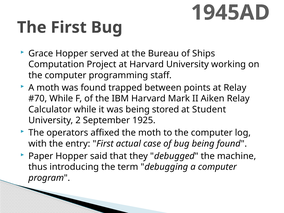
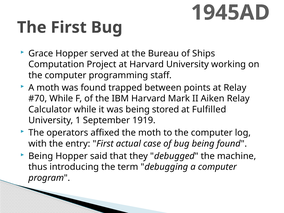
Student: Student -> Fulfilled (209, 109)
2: 2 -> 1 (78, 120)
1925: 1925 -> 1919 (144, 120)
Paper: Paper -> Being (41, 156)
